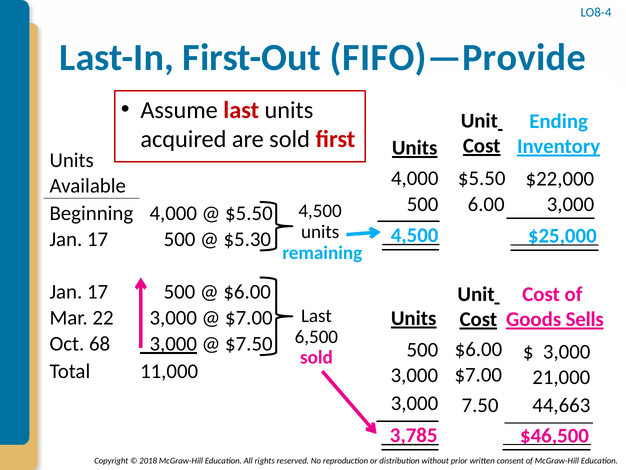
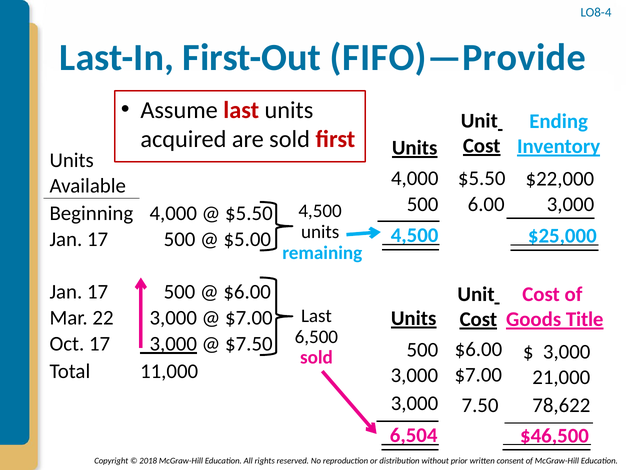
$5.30: $5.30 -> $5.00 (247, 239)
Sells: Sells -> Title (585, 319)
Oct 68: 68 -> 17 (100, 344)
44,663: 44,663 -> 78,622 (561, 405)
3,785: 3,785 -> 6,504 (414, 435)
